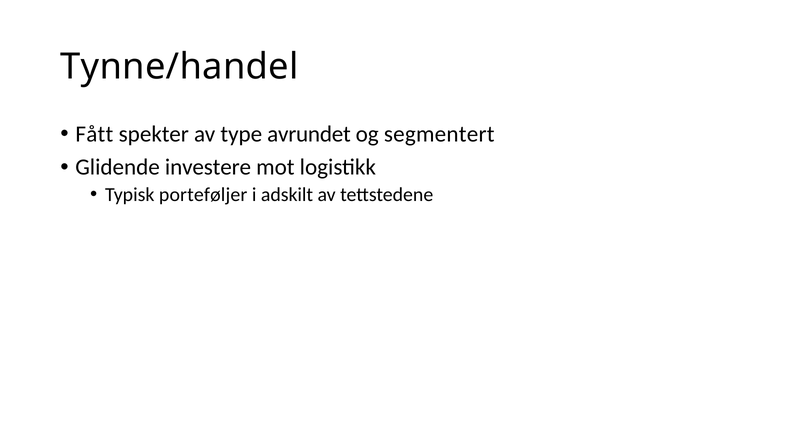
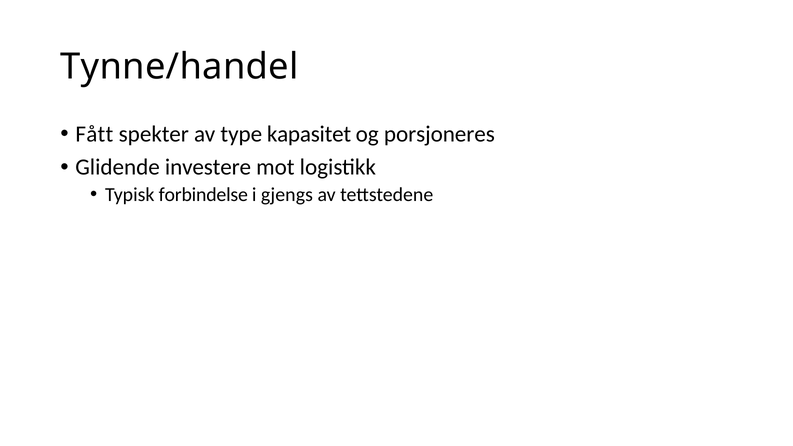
avrundet: avrundet -> kapasitet (309, 134)
segmentert: segmentert -> porsjoneres (439, 134)
porteføljer: porteføljer -> forbindelse (203, 195)
adskilt: adskilt -> gjengs (287, 195)
